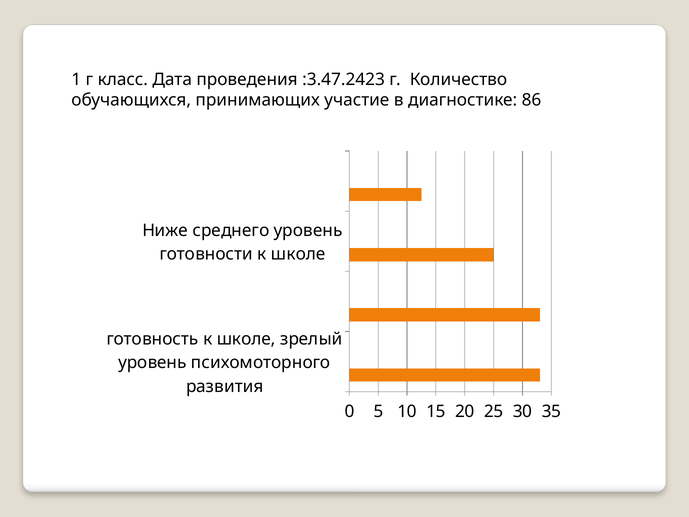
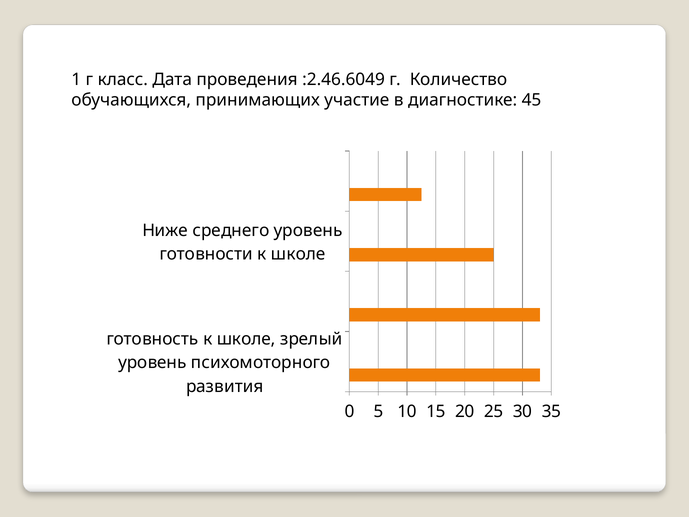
:3.47.2423: :3.47.2423 -> :2.46.6049 (344, 79)
86: 86 -> 45 (532, 100)
